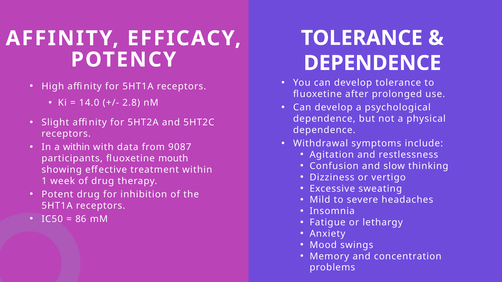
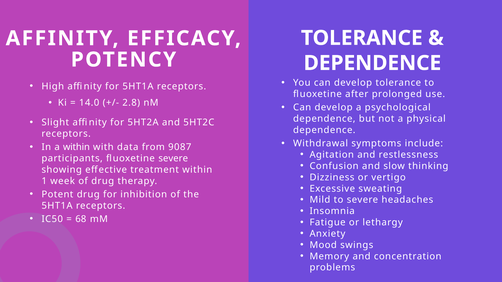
fluoxetine mouth: mouth -> severe (173, 159)
86: 86 -> 68 (81, 219)
